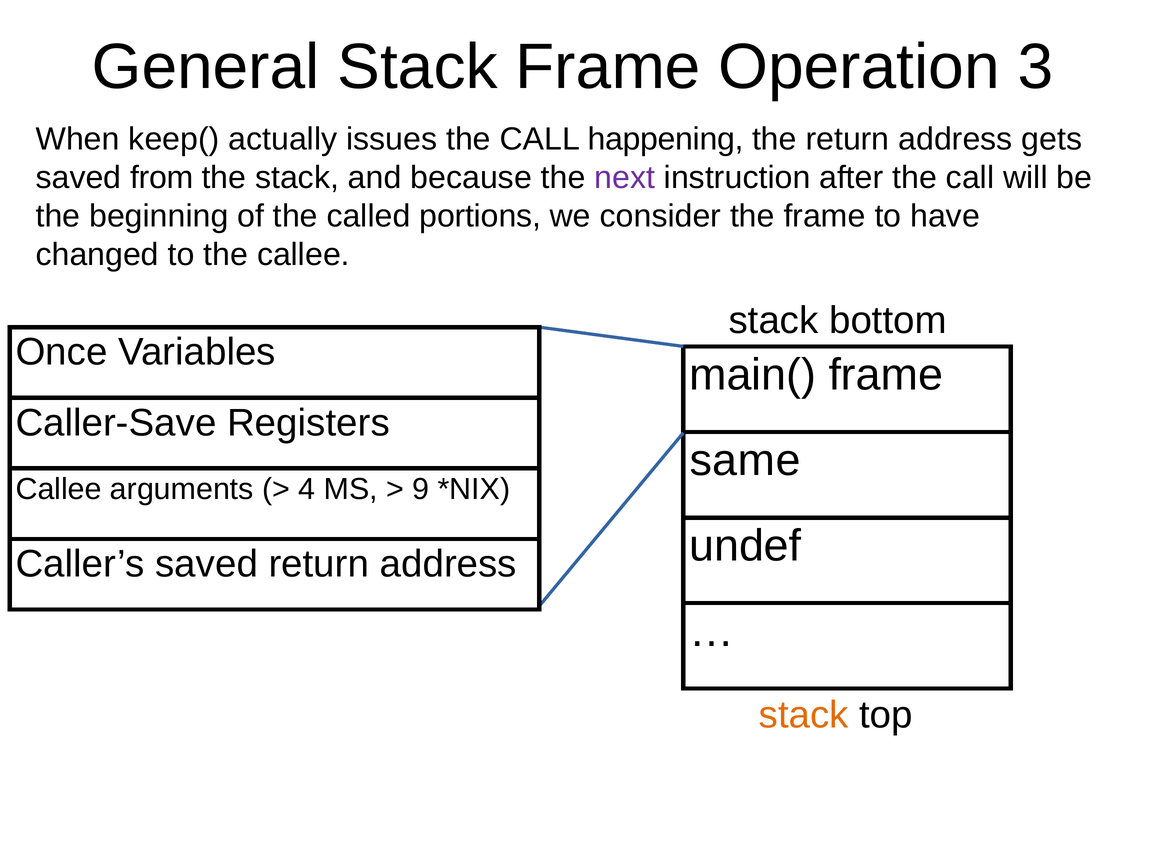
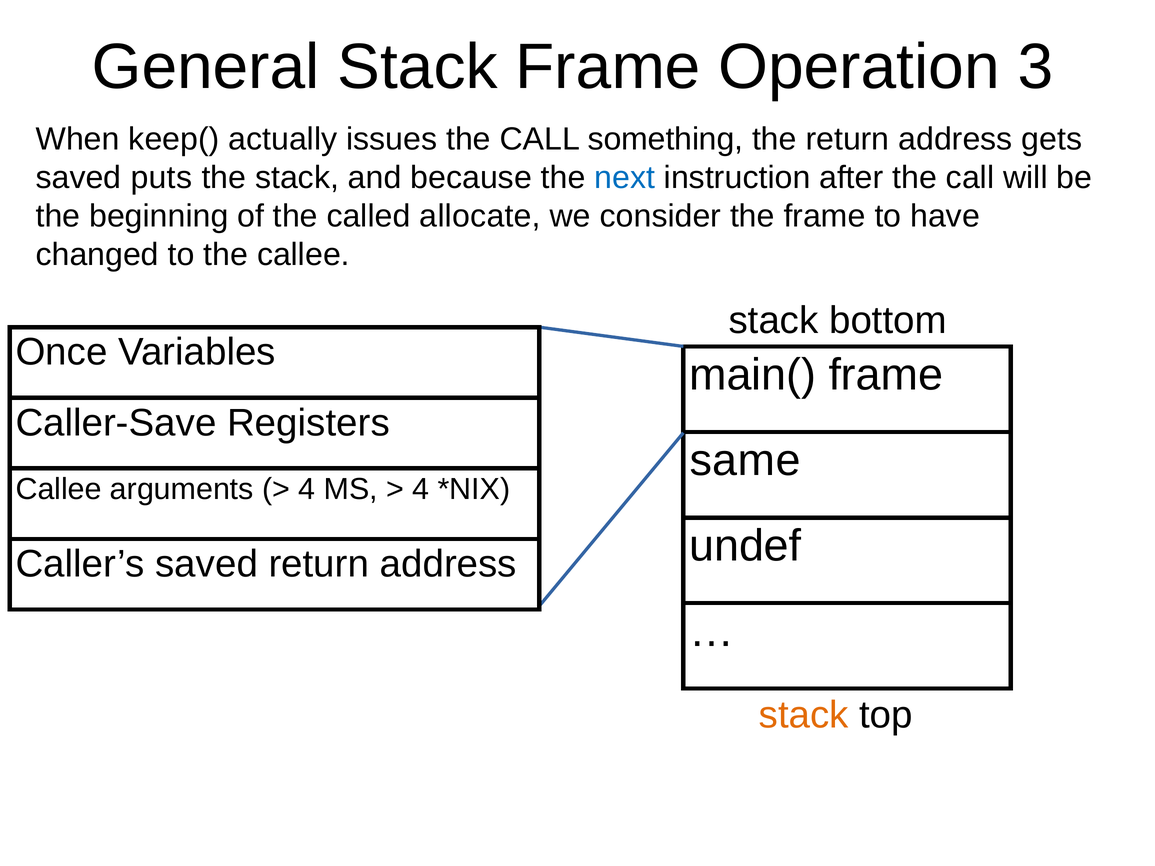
happening: happening -> something (666, 139)
from: from -> puts (161, 178)
next colour: purple -> blue (625, 178)
portions: portions -> allocate (480, 216)
9: 9 -> 4 (421, 490)
